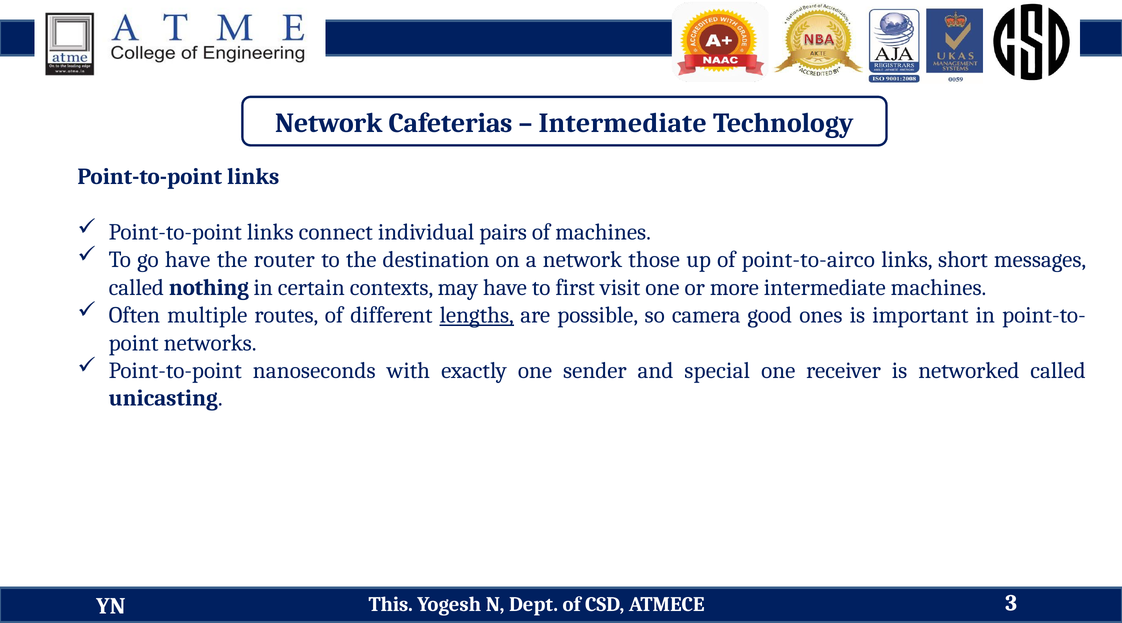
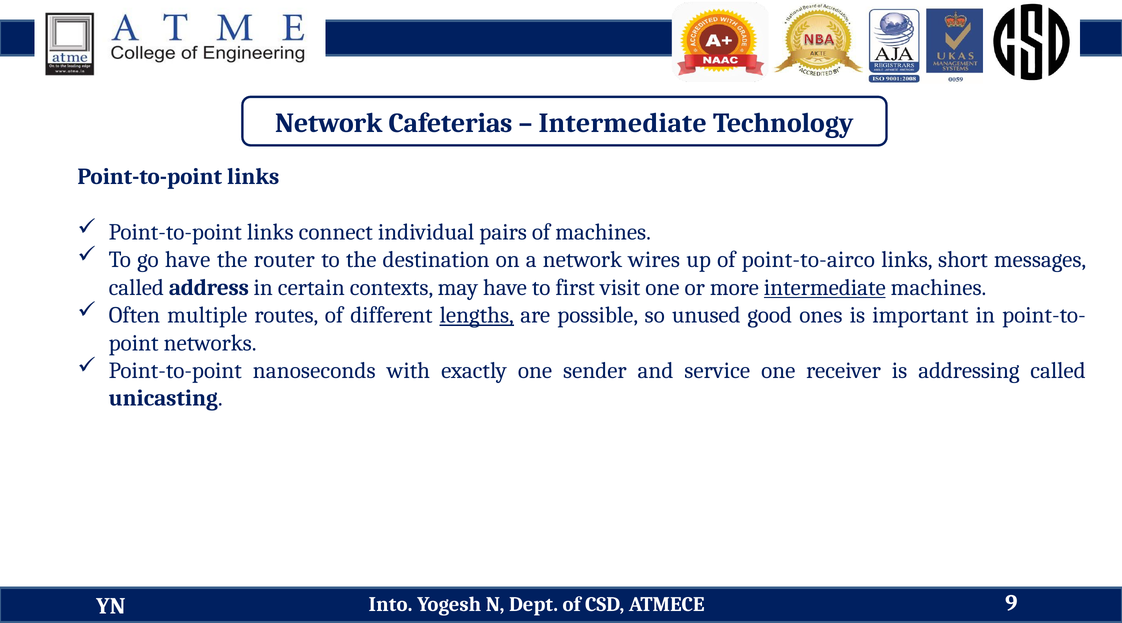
those: those -> wires (654, 260)
nothing: nothing -> address (209, 288)
intermediate underline: none -> present (825, 288)
camera: camera -> unused (706, 315)
special: special -> service (717, 371)
networked: networked -> addressing (969, 371)
This: This -> Into (391, 605)
3: 3 -> 9 (1011, 603)
